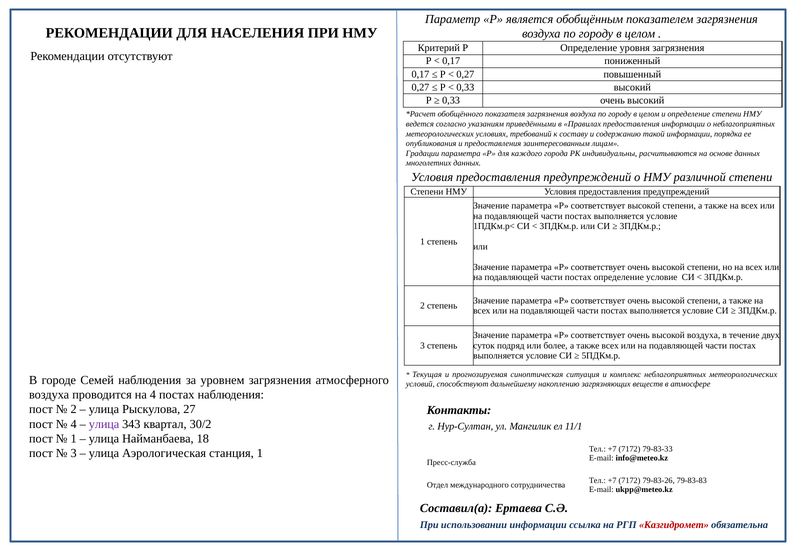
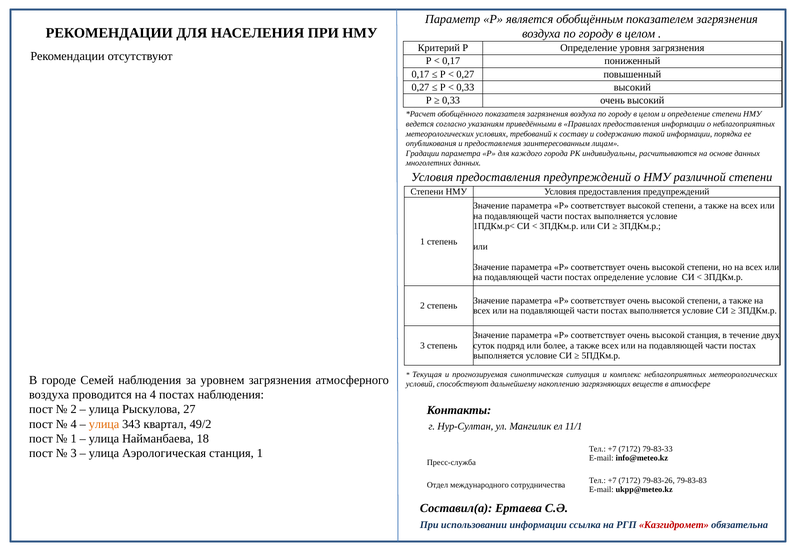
высокой воздуха: воздуха -> станция (704, 335)
улица colour: purple -> orange (104, 424)
30/2: 30/2 -> 49/2 (201, 424)
